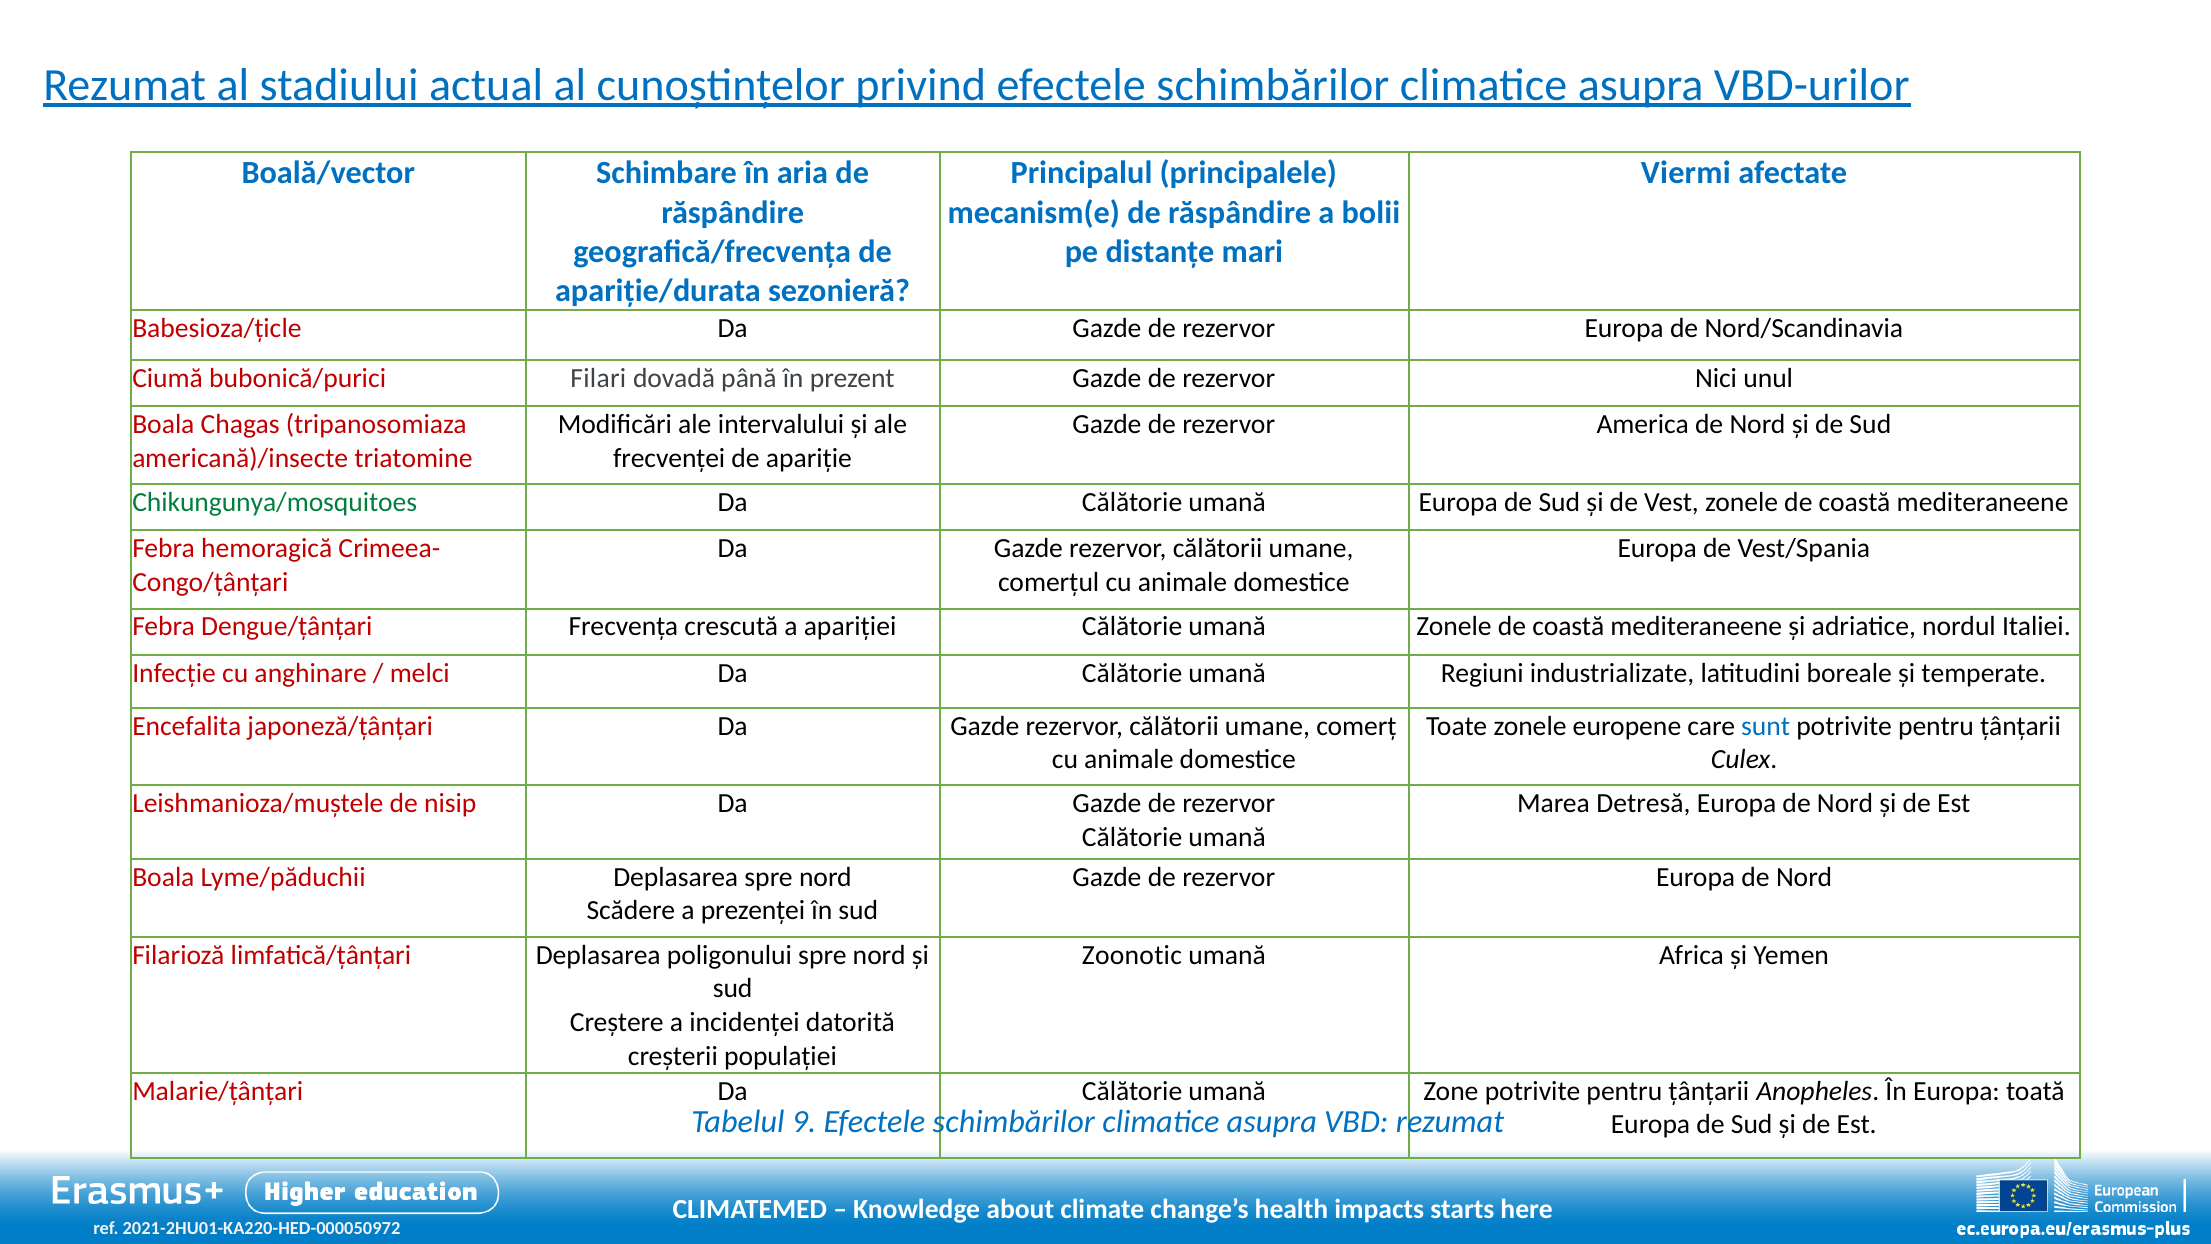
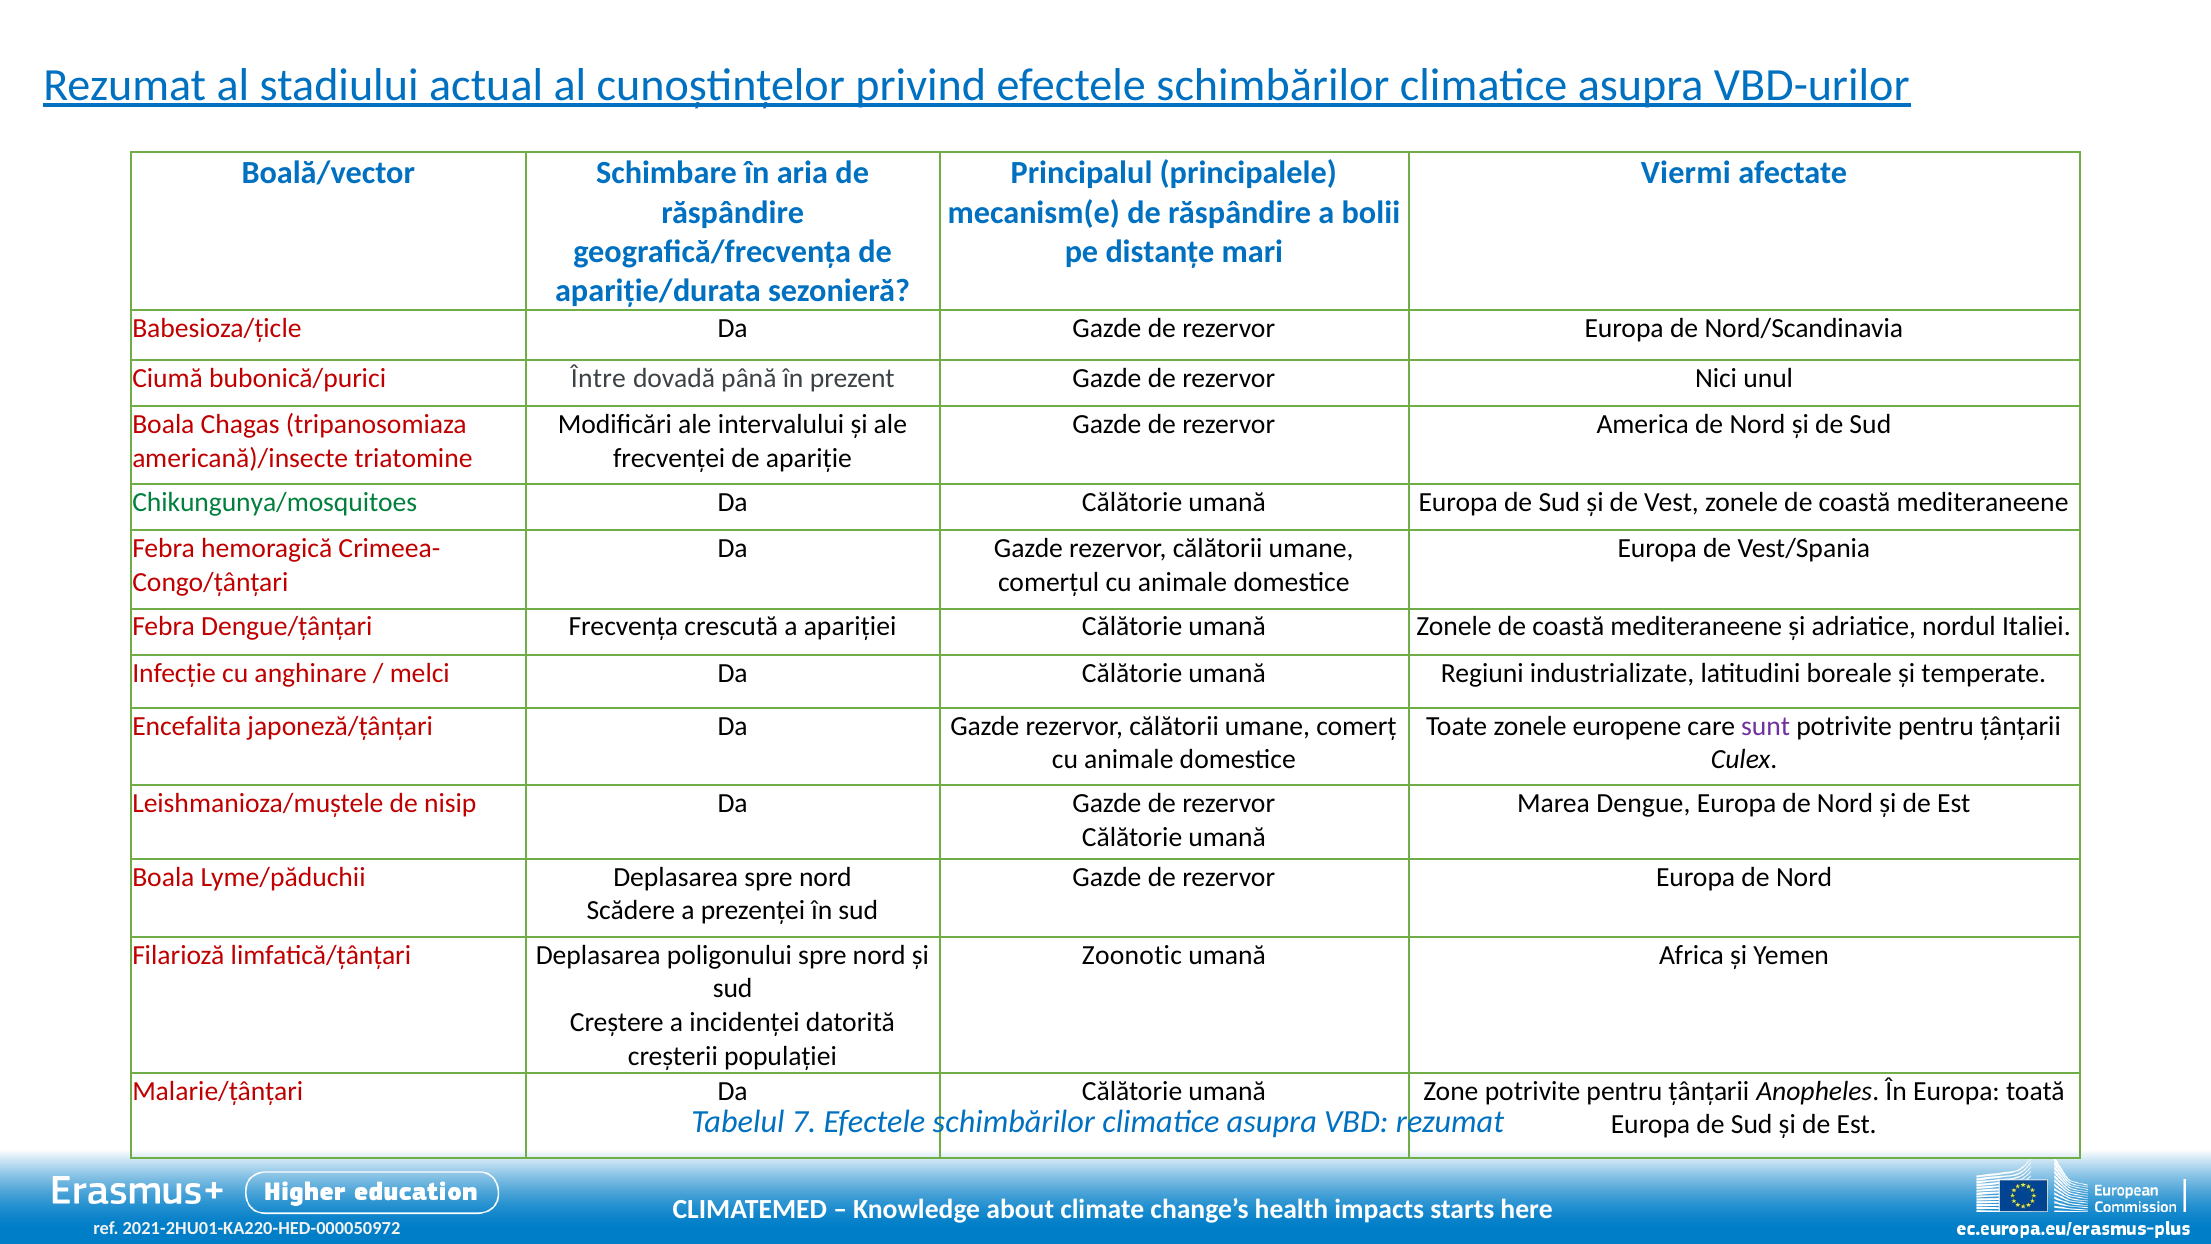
Filari: Filari -> Între (598, 379)
sunt colour: blue -> purple (1766, 726)
Detresă: Detresă -> Dengue (1643, 803)
9: 9 -> 7 (804, 1121)
